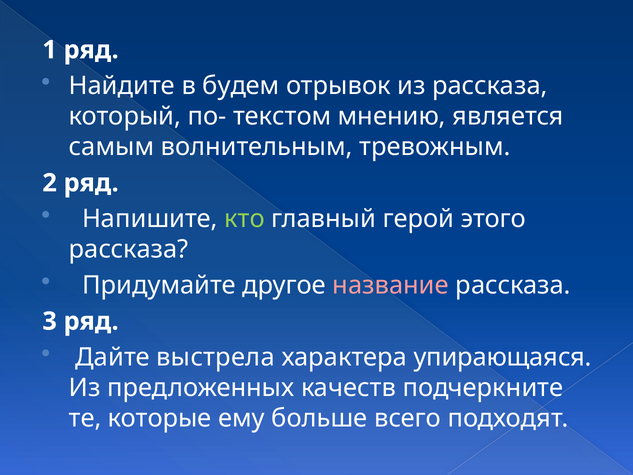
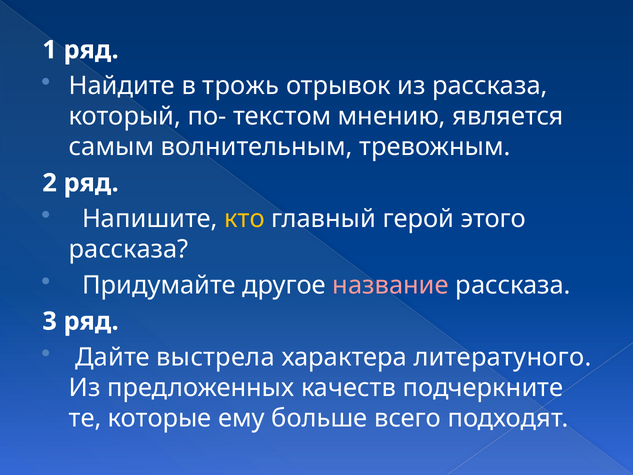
будем: будем -> трожь (241, 86)
кто colour: light green -> yellow (244, 219)
упирающаяся: упирающаяся -> литератуного (502, 357)
